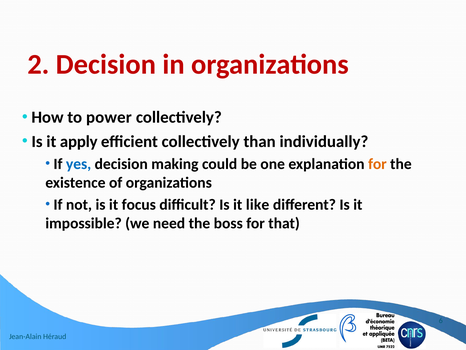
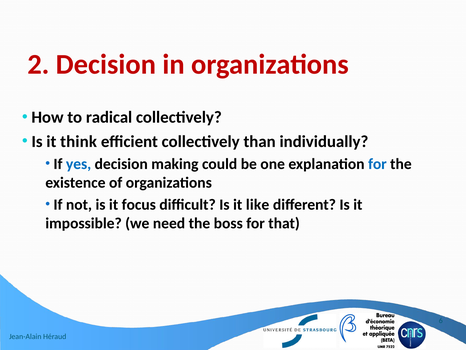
power: power -> radical (109, 117)
apply: apply -> think (79, 141)
for colour: orange -> blue (377, 164)
